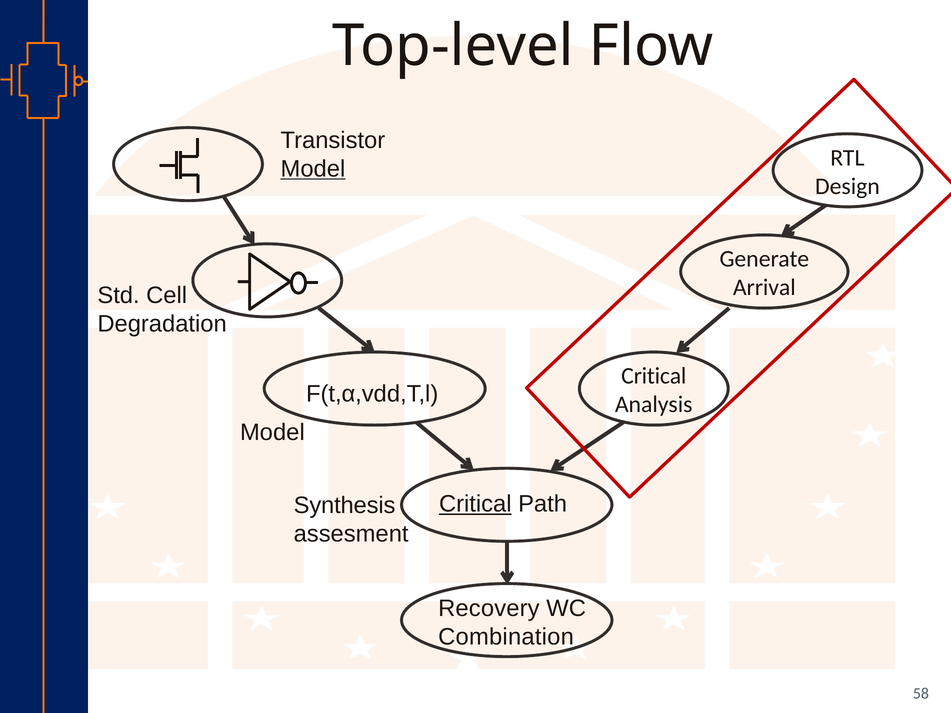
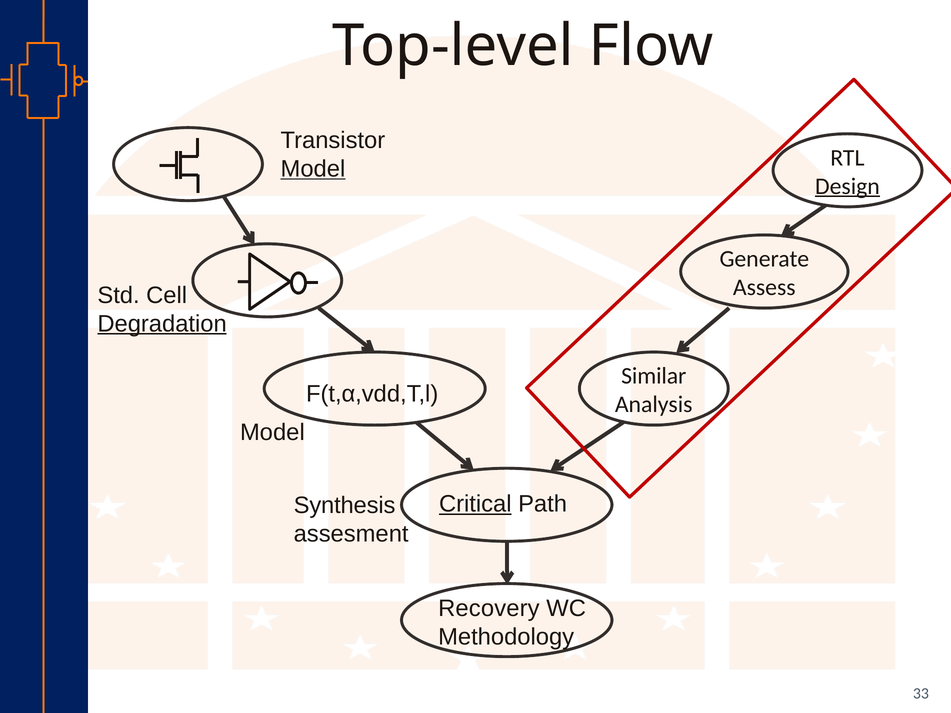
Design underline: none -> present (847, 186)
Arrival: Arrival -> Assess (764, 287)
Degradation underline: none -> present (162, 324)
Critical: Critical -> Similar (654, 376)
Combination: Combination -> Methodology (506, 637)
58: 58 -> 33 (921, 694)
